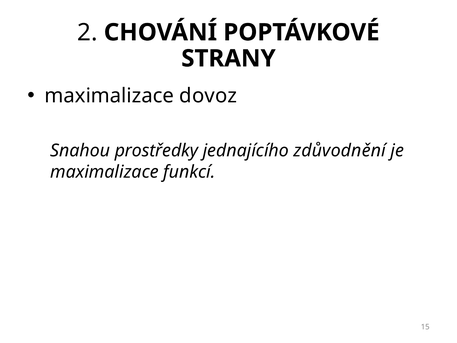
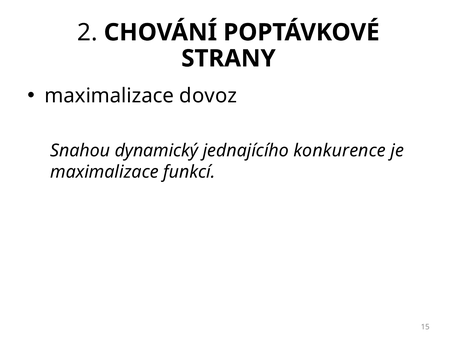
prostředky: prostředky -> dynamický (156, 151)
zdůvodnění: zdůvodnění -> konkurence (340, 151)
